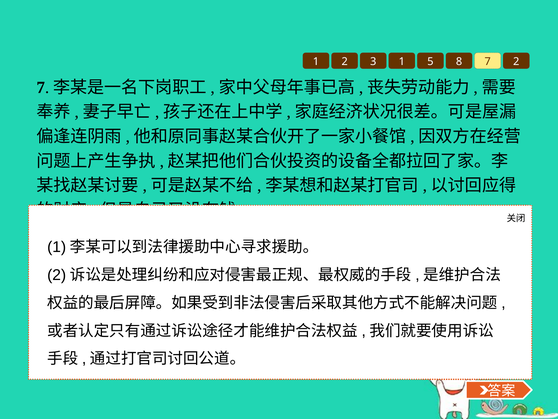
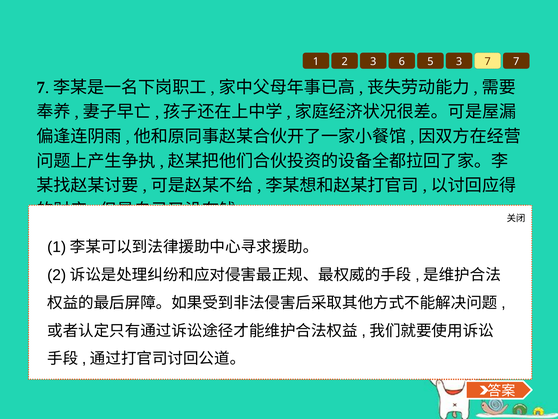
3 1: 1 -> 6 (402, 61)
5 8: 8 -> 3 (459, 61)
7 2: 2 -> 7 (516, 61)
